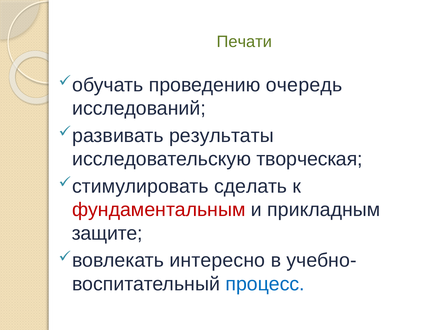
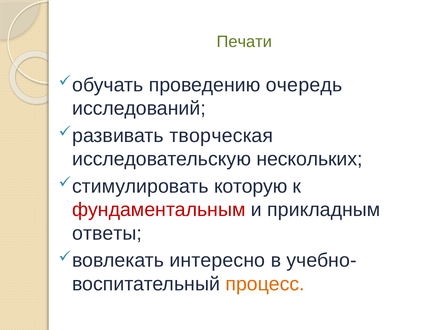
результаты: результаты -> творческая (221, 136)
творческая: творческая -> нескольких (310, 159)
сделать: сделать -> которую (251, 186)
защите: защите -> ответы (107, 233)
процесс colour: blue -> orange (265, 284)
